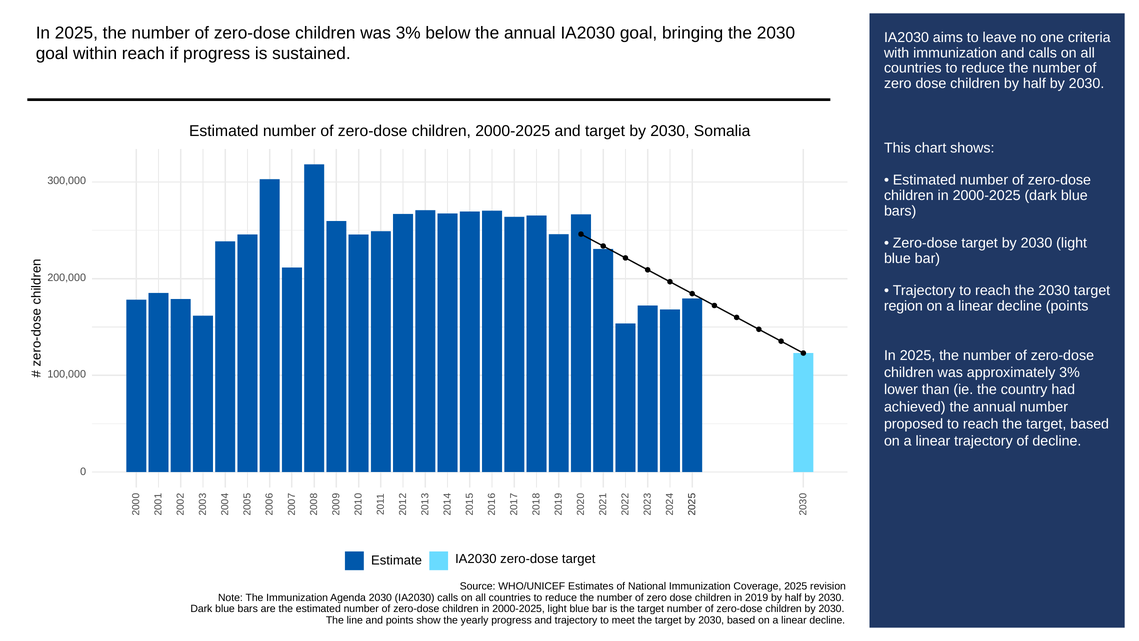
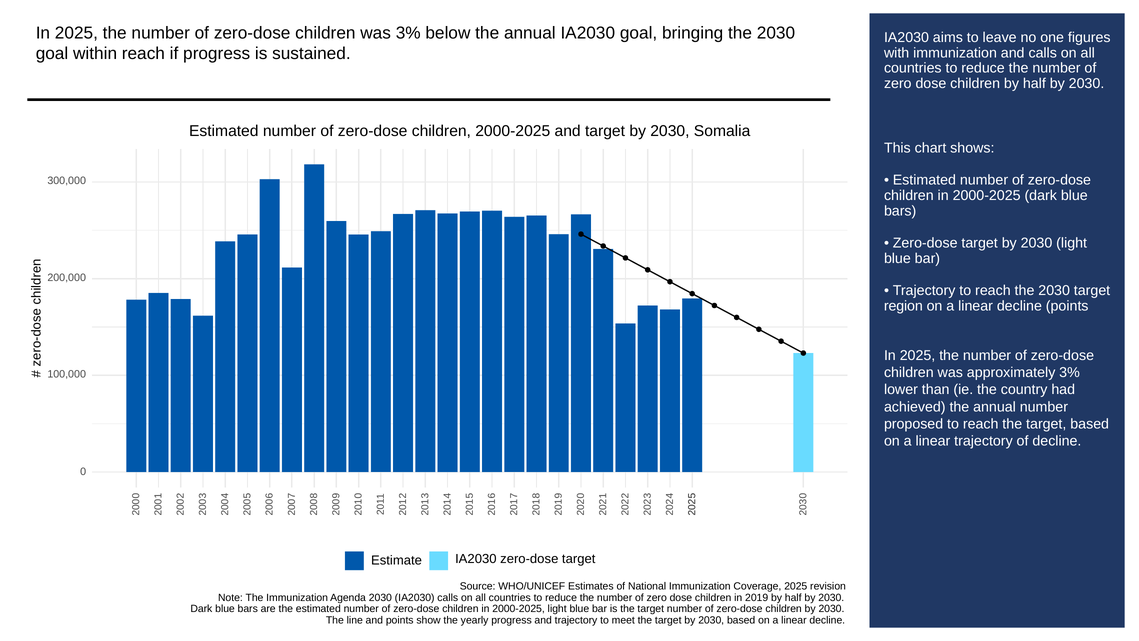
criteria: criteria -> figures (1089, 37)
